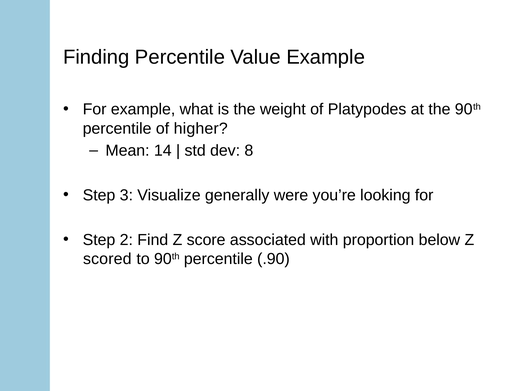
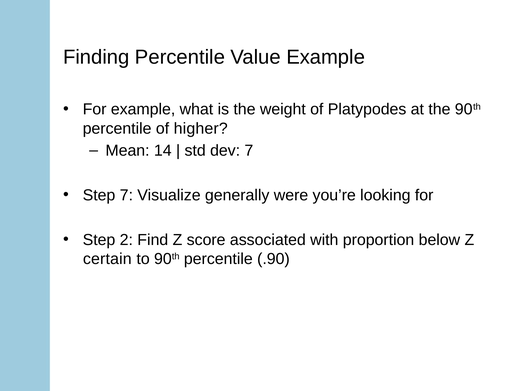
dev 8: 8 -> 7 (249, 151)
Step 3: 3 -> 7 (126, 195)
scored: scored -> certain (107, 259)
